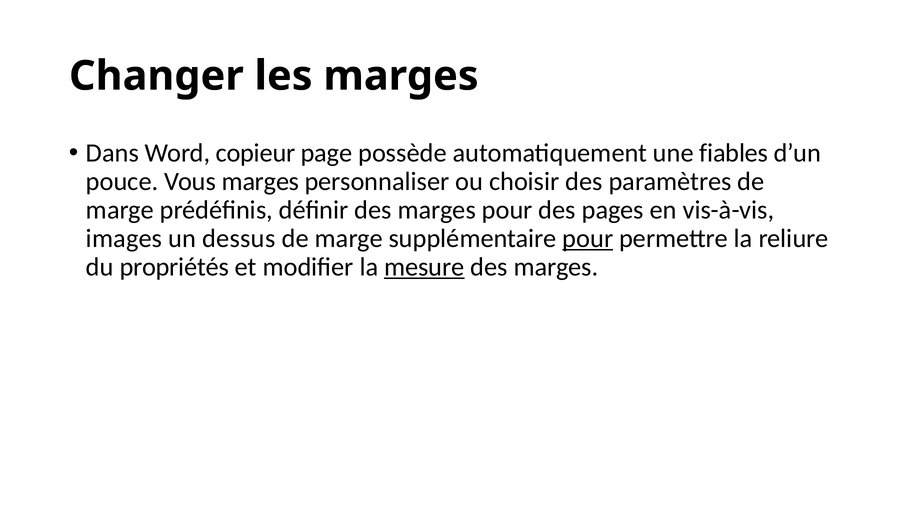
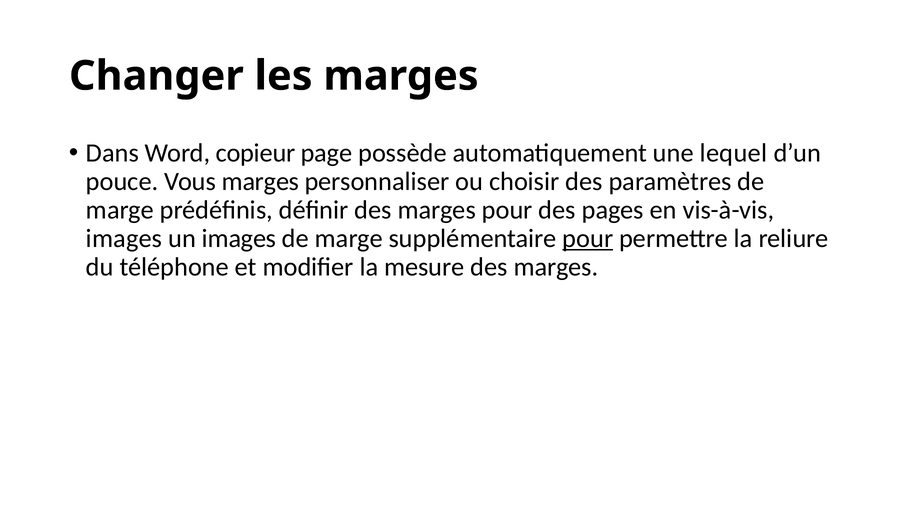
fiables: fiables -> lequel (733, 153)
un dessus: dessus -> images (239, 239)
propriétés: propriétés -> téléphone (174, 267)
mesure underline: present -> none (424, 267)
